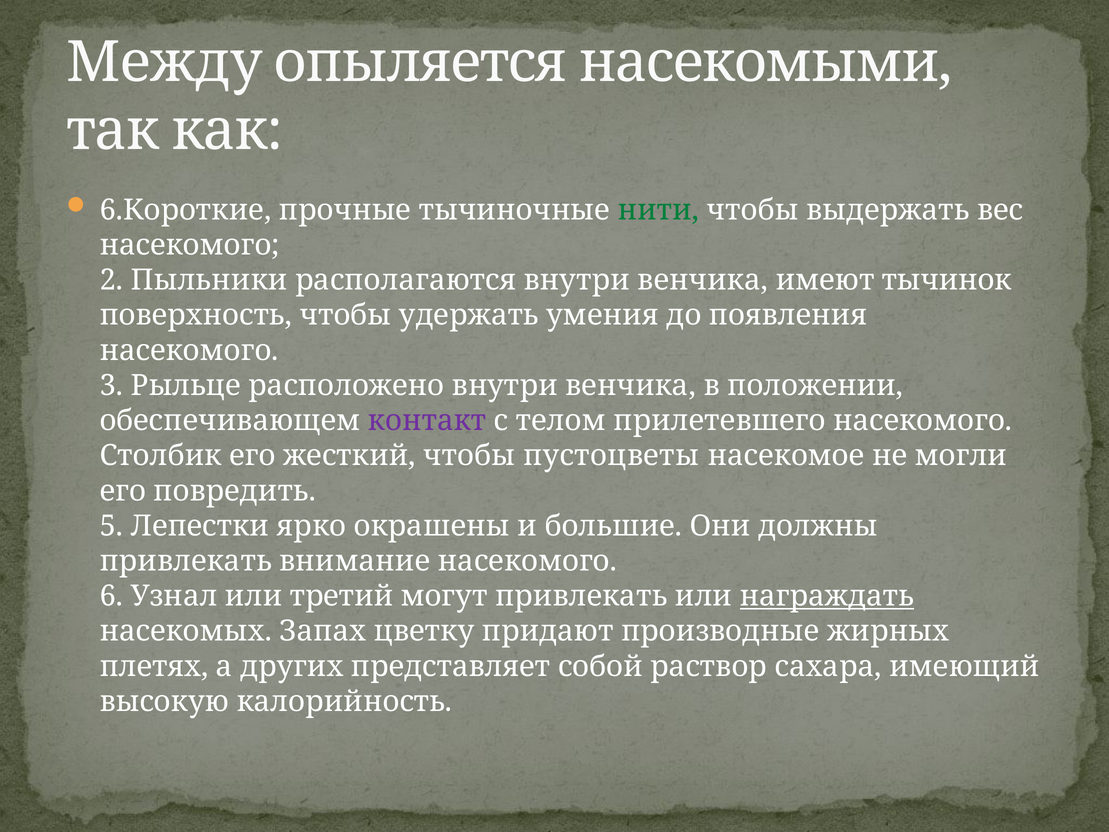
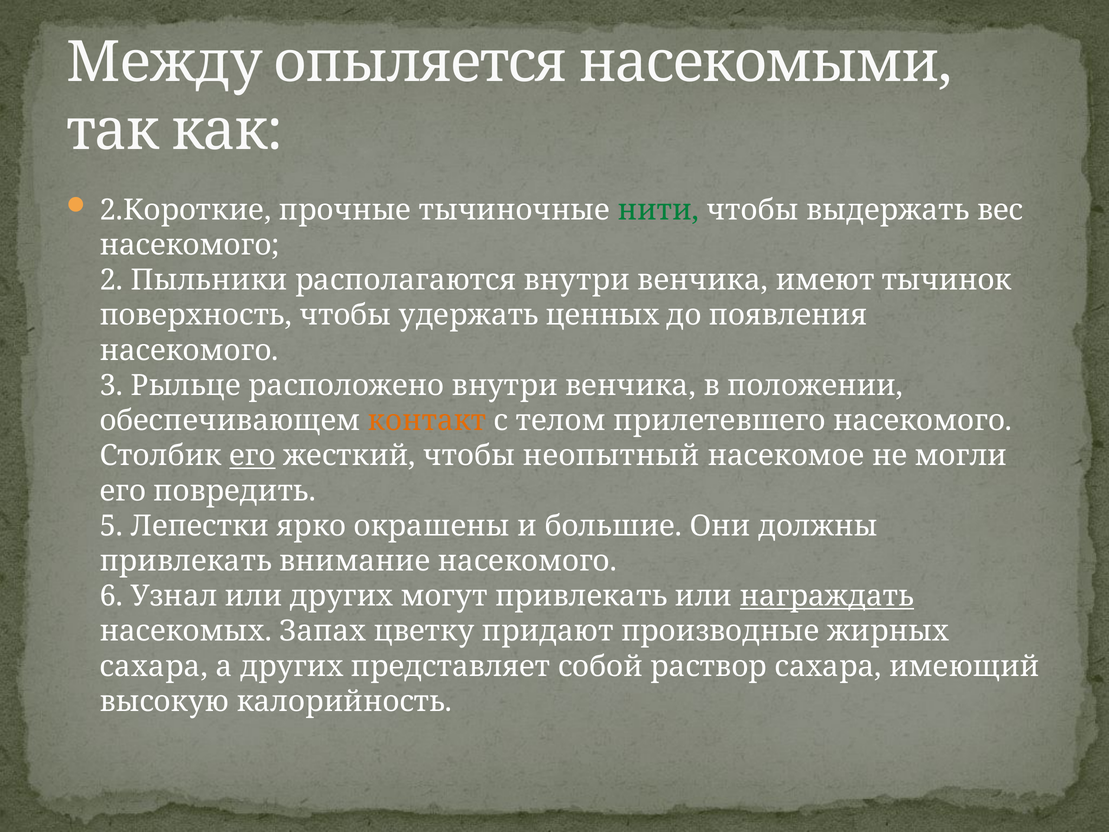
6.Короткие: 6.Короткие -> 2.Короткие (185, 210)
умения: умения -> ценных (603, 315)
контакт colour: purple -> orange (427, 420)
его underline: none -> present (252, 456)
пустоцветы: пустоцветы -> неопытный (611, 456)
или третий: третий -> других (341, 596)
плетях: плетях -> сахара (154, 666)
